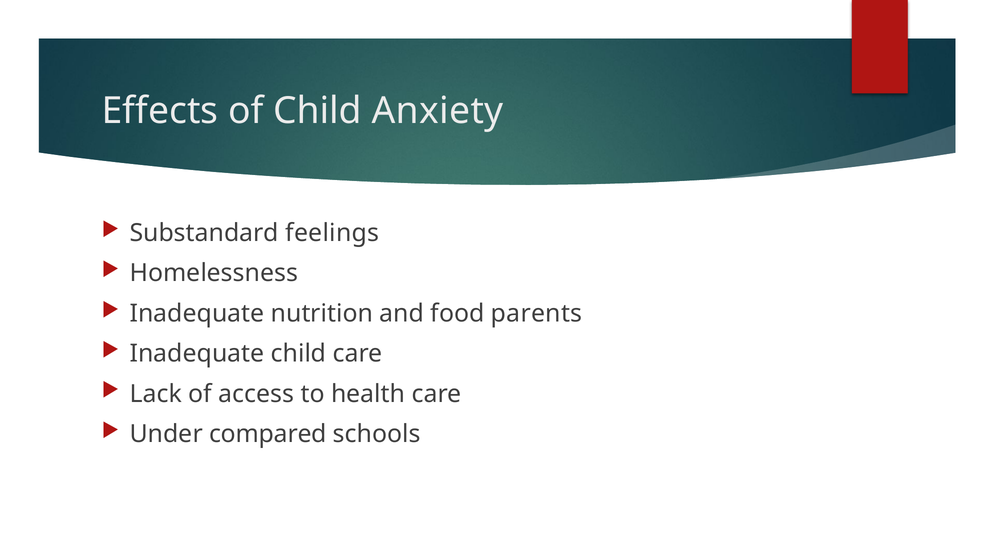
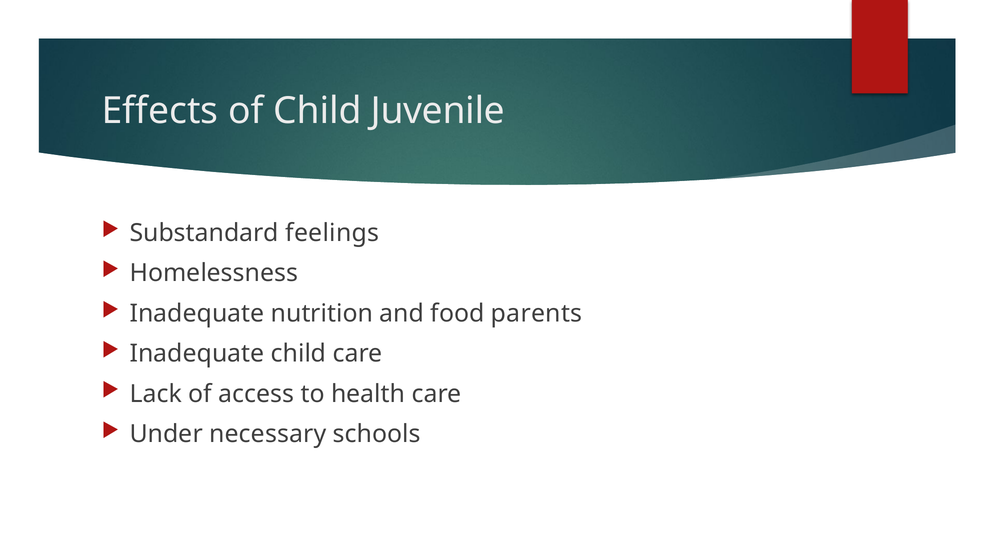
Anxiety: Anxiety -> Juvenile (438, 111)
compared: compared -> necessary (268, 434)
